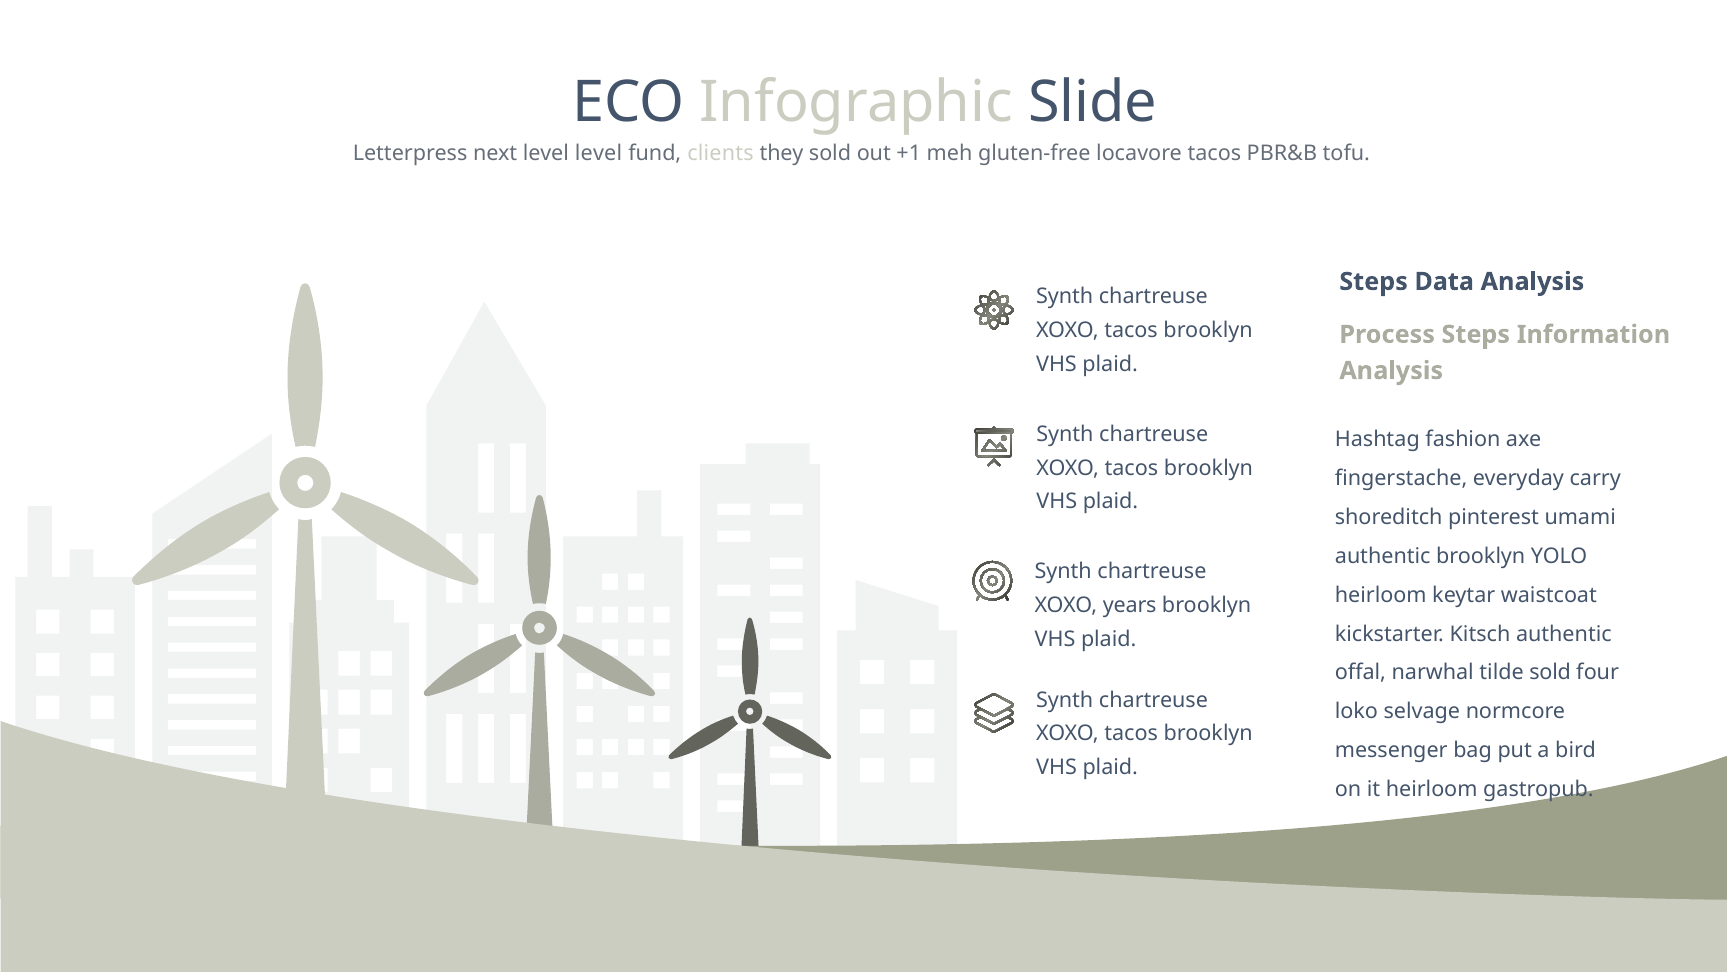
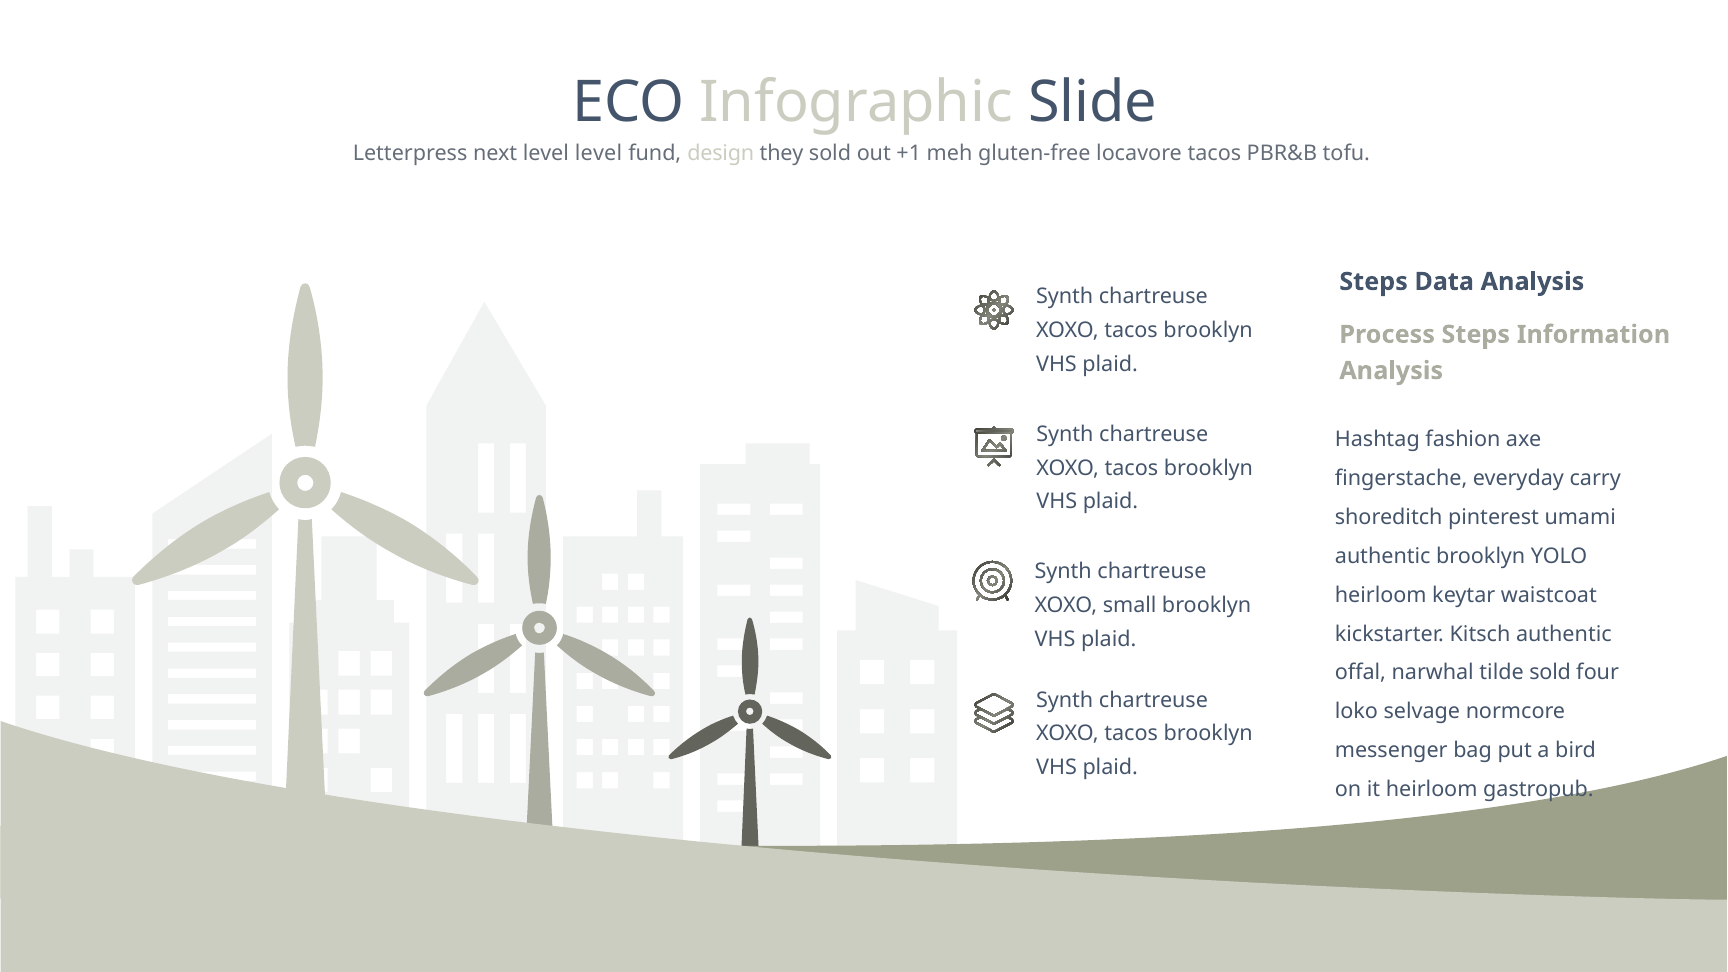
clients: clients -> design (721, 154)
years: years -> small (1130, 605)
